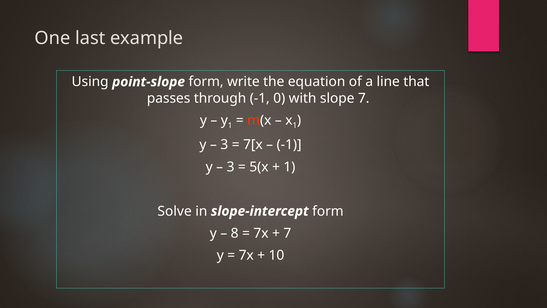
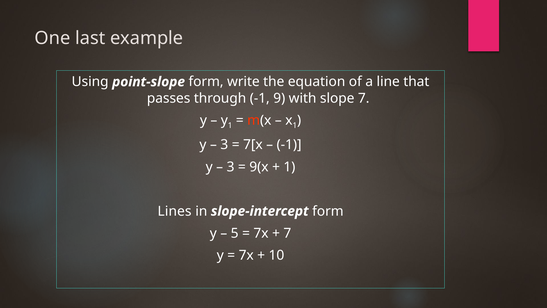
0: 0 -> 9 (279, 98)
5(x: 5(x -> 9(x (259, 167)
Solve: Solve -> Lines (175, 211)
8: 8 -> 5 (235, 233)
